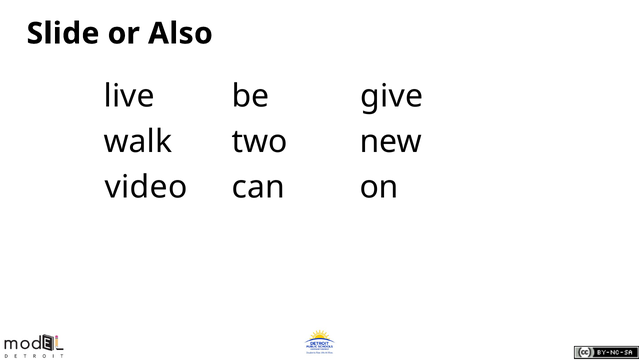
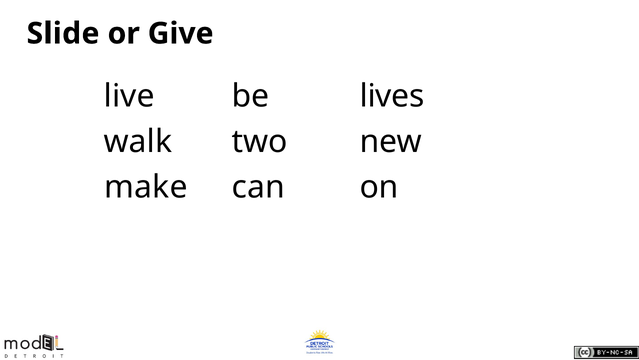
Also: Also -> Give (181, 33)
give: give -> lives (392, 96)
video: video -> make (146, 187)
